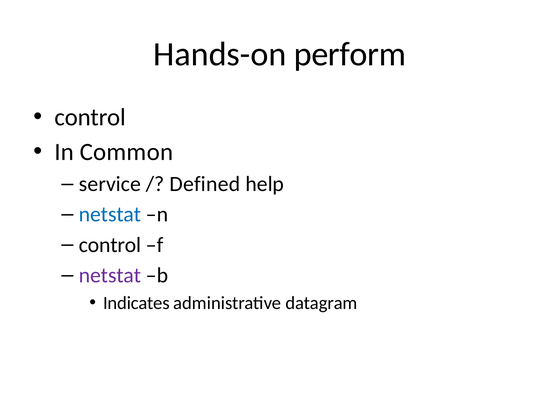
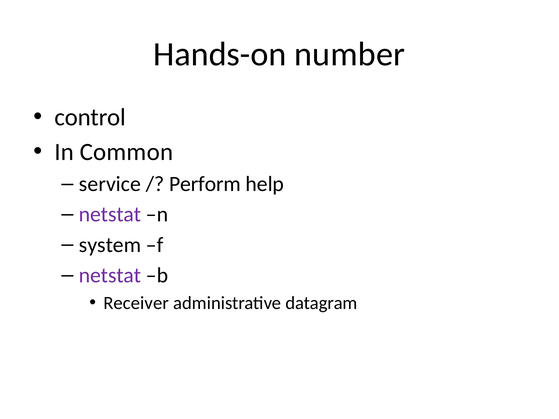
perform: perform -> number (350, 54)
Defined: Defined -> Perform (205, 184)
netstat colour: blue -> purple (110, 215)
control: control -> system (110, 245)
Indicates: Indicates -> Receiver (136, 303)
